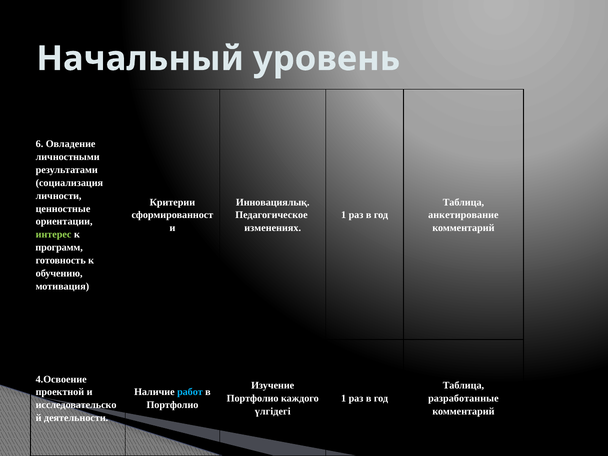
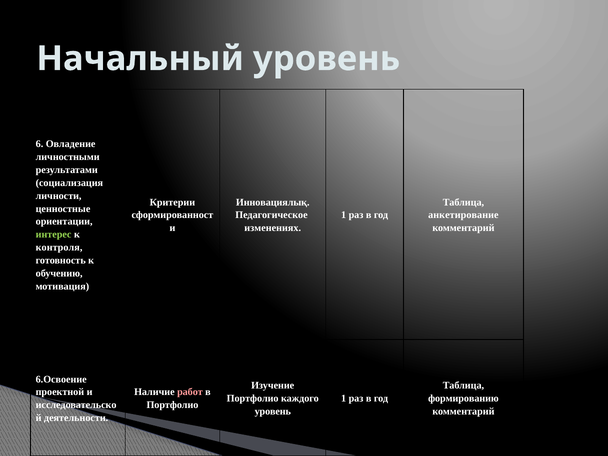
программ: программ -> контроля (59, 247)
4.Освоение: 4.Освоение -> 6.Освоение (61, 379)
работ colour: light blue -> pink (190, 392)
разработанные: разработанные -> формированию (463, 399)
үлгідегі: үлгідегі -> уровень (273, 411)
